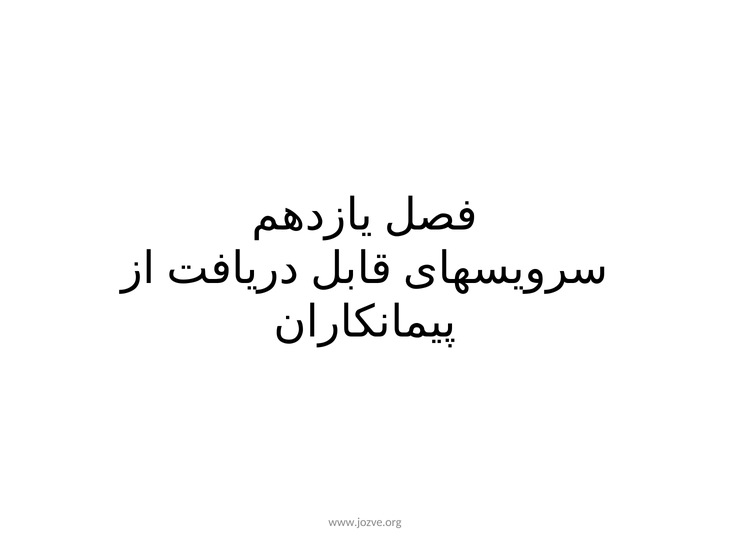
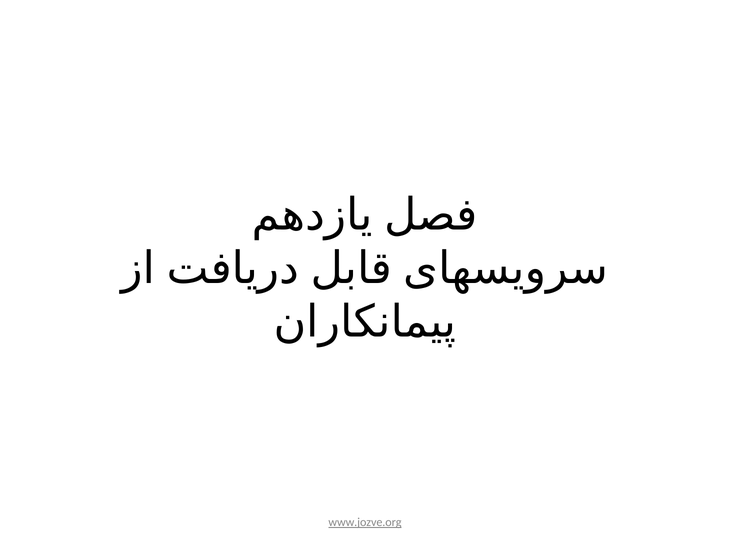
www.jozve.org underline: none -> present (365, 523)
